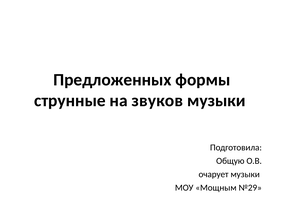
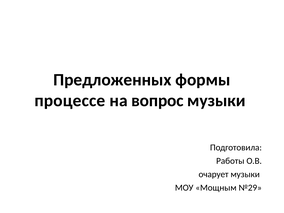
струнные: струнные -> процессе (70, 101)
звуков: звуков -> вопрос (157, 101)
Общую: Общую -> Работы (230, 161)
